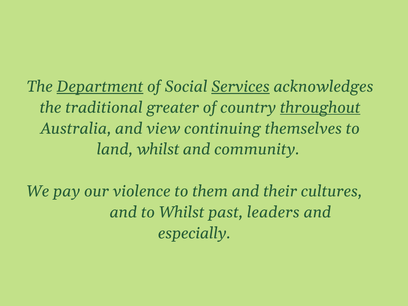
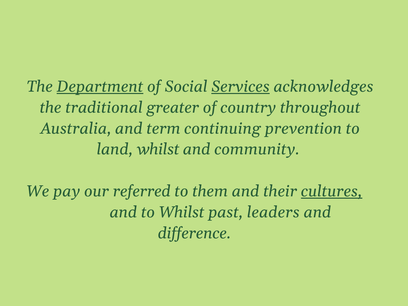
throughout underline: present -> none (320, 108)
view: view -> term (163, 128)
themselves: themselves -> prevention (303, 128)
violence: violence -> referred (142, 191)
cultures underline: none -> present (332, 191)
especially: especially -> difference (194, 233)
